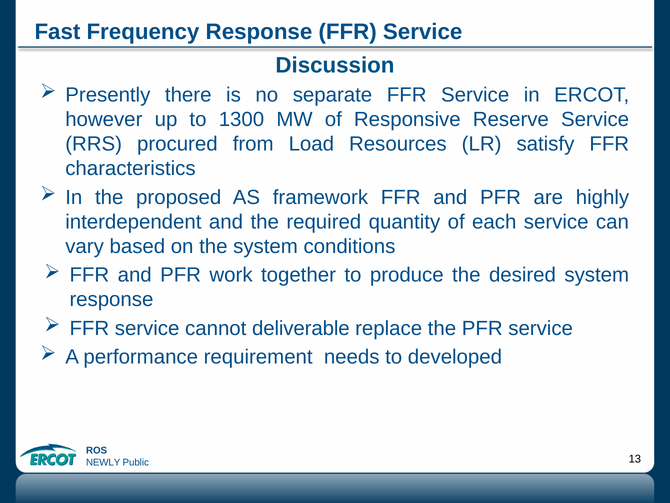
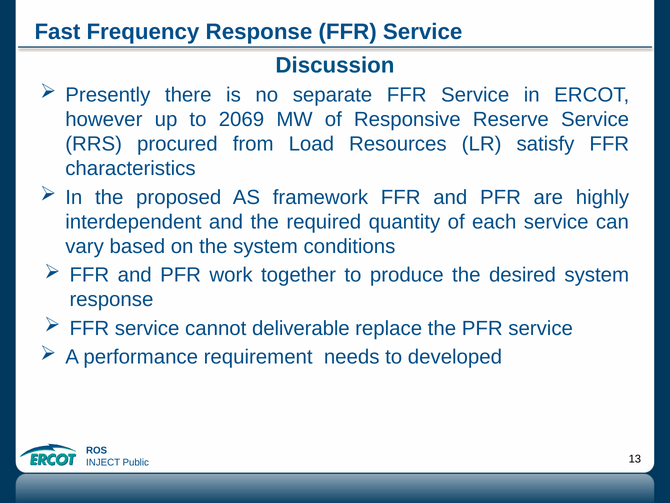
1300: 1300 -> 2069 (241, 119)
NEWLY: NEWLY -> INJECT (103, 462)
